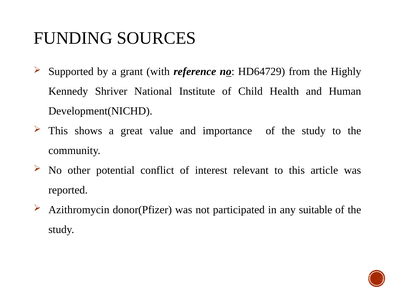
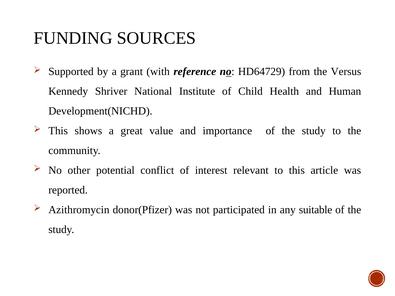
Highly: Highly -> Versus (346, 72)
